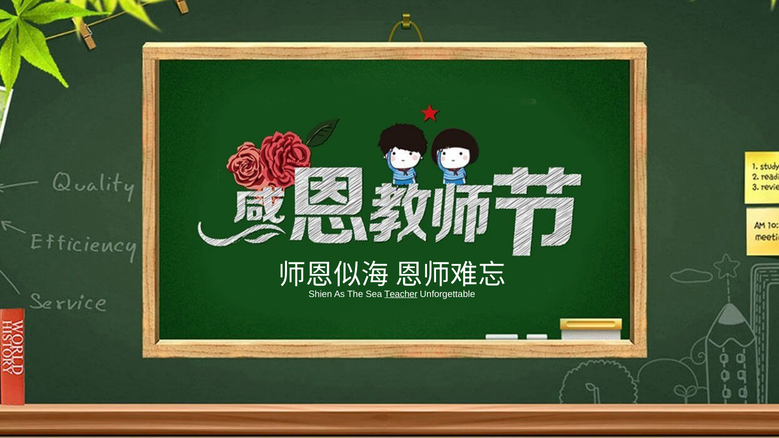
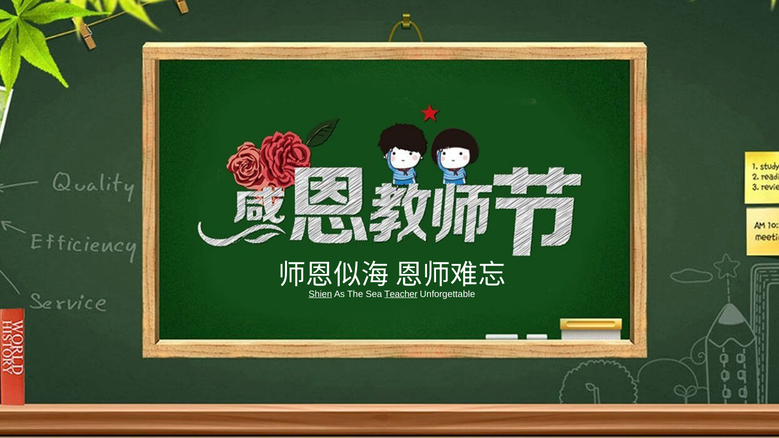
Shien underline: none -> present (320, 294)
